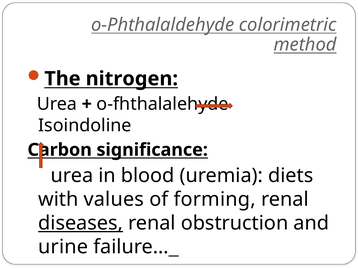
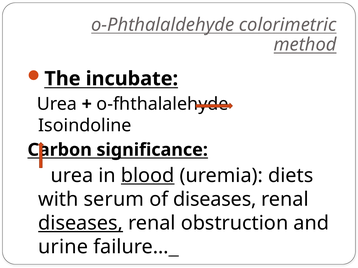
nitrogen: nitrogen -> incubate (132, 79)
blood underline: none -> present (148, 176)
values: values -> serum (114, 200)
of forming: forming -> diseases (215, 200)
